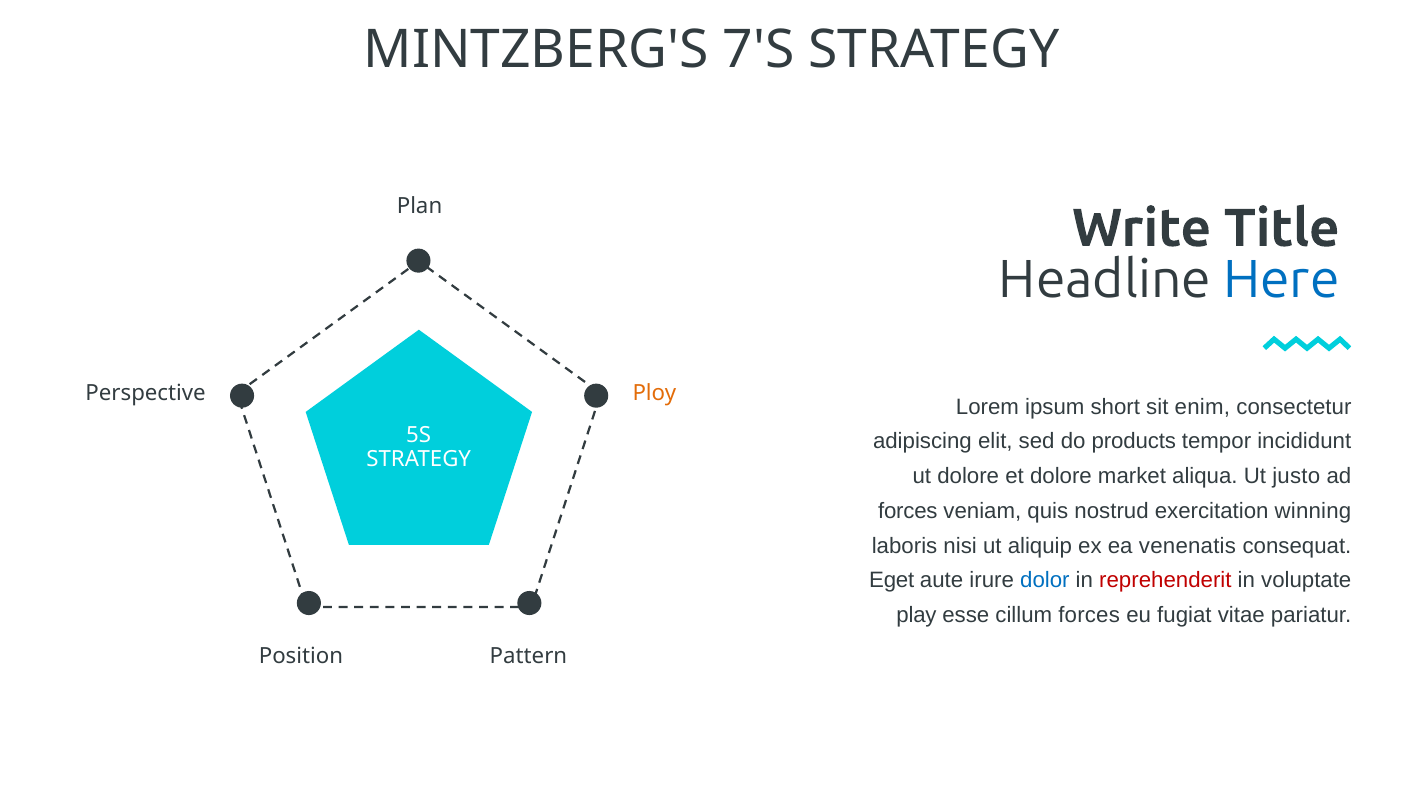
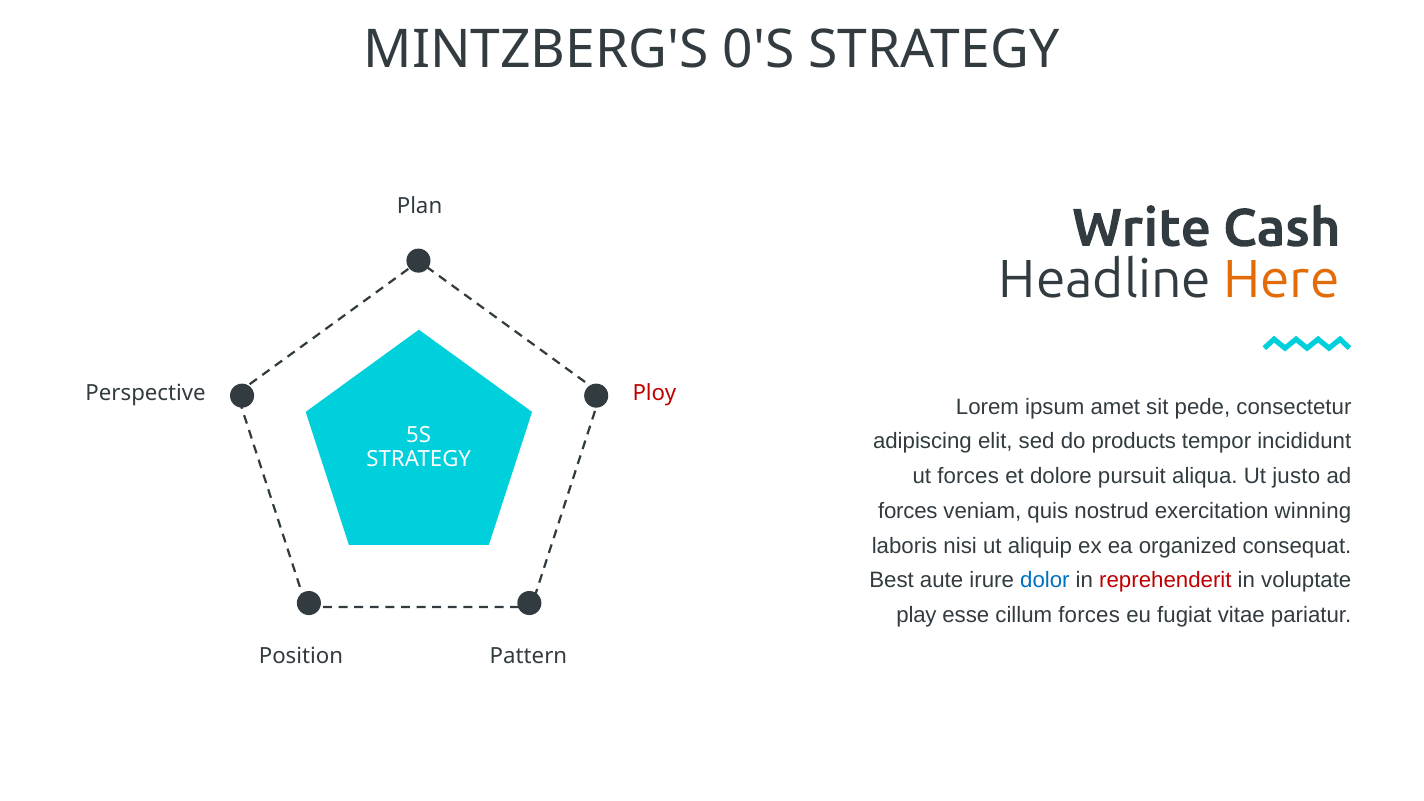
7'S: 7'S -> 0'S (759, 50)
Title: Title -> Cash (1282, 228)
Here colour: blue -> orange (1282, 280)
Ploy colour: orange -> red (654, 393)
short: short -> amet (1115, 407)
enim: enim -> pede (1202, 407)
ut dolore: dolore -> forces (968, 476)
market: market -> pursuit (1132, 476)
venenatis: venenatis -> organized (1188, 546)
Eget: Eget -> Best (892, 580)
